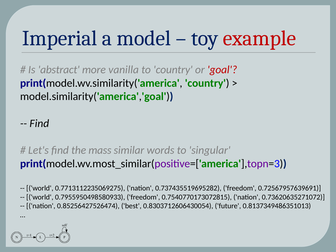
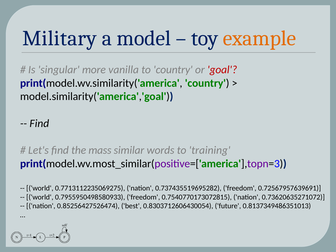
Imperial: Imperial -> Military (60, 38)
example colour: red -> orange (259, 38)
abstract: abstract -> singular (59, 70)
singular: singular -> training (210, 150)
